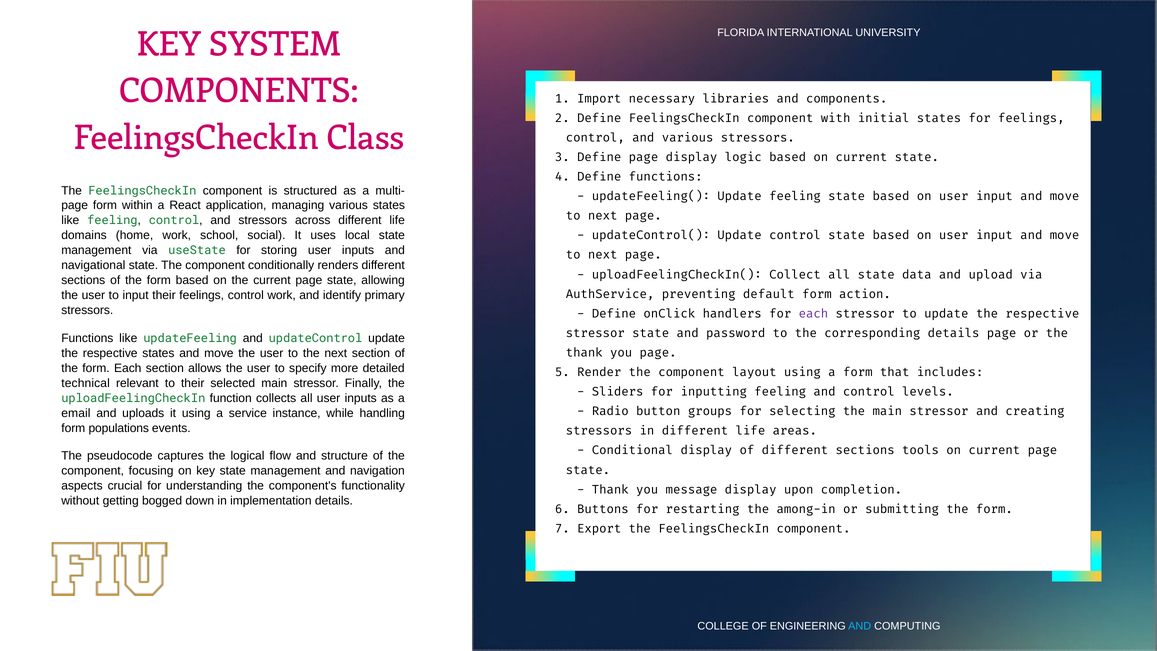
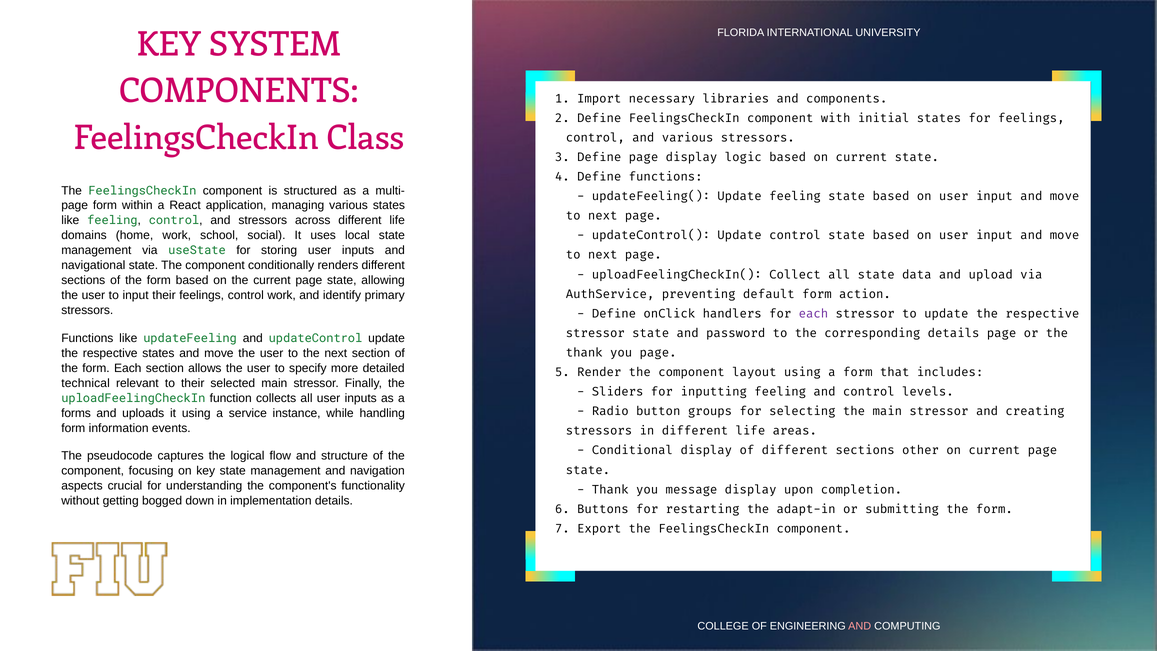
email: email -> forms (76, 413)
populations: populations -> information (119, 428)
tools: tools -> other (921, 450)
among-in: among-in -> adapt-in (806, 509)
AND colour: light blue -> pink (860, 626)
